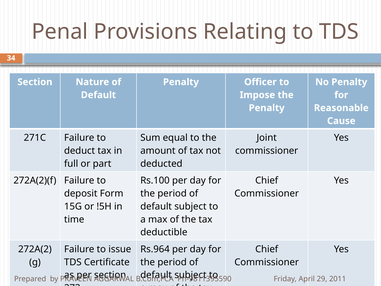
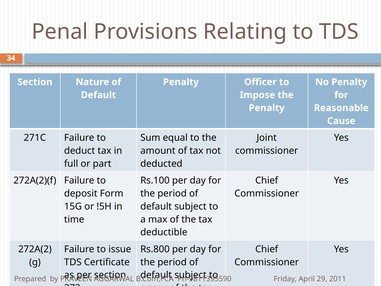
Rs.964: Rs.964 -> Rs.800 (155, 249)
